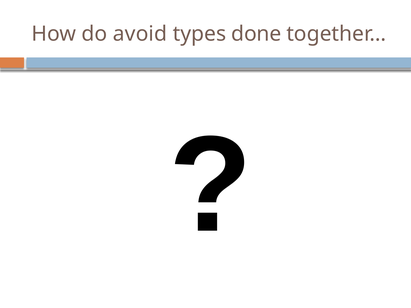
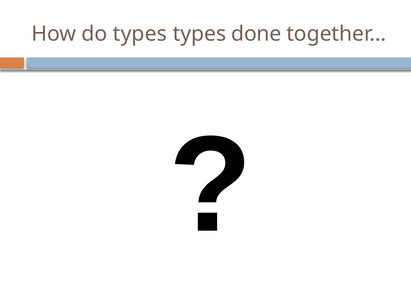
do avoid: avoid -> types (140, 34)
